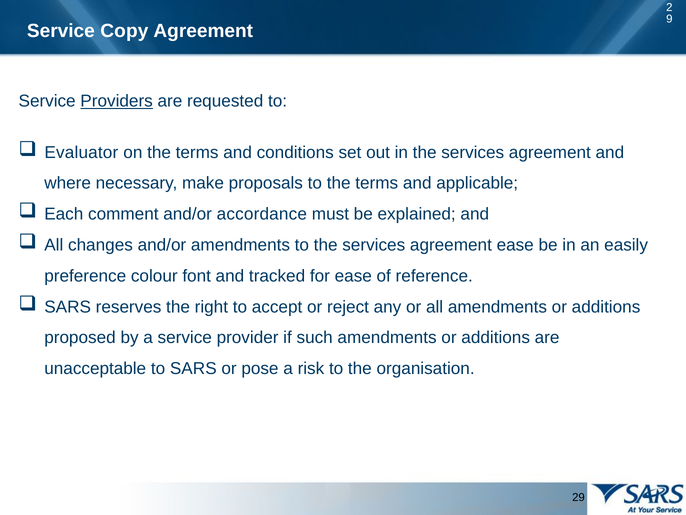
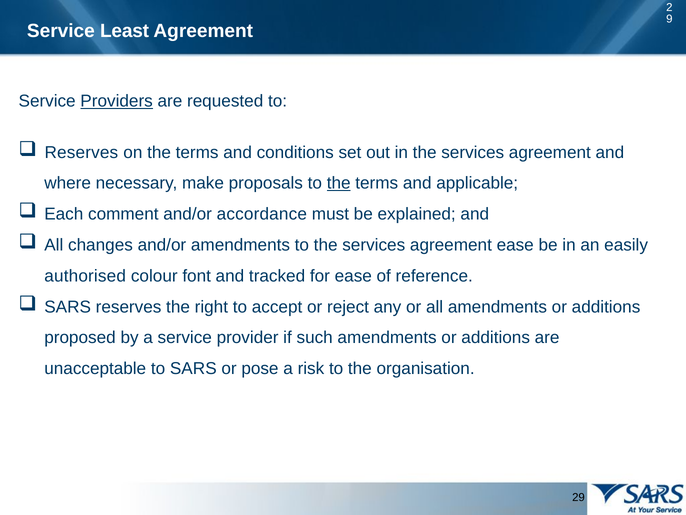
Copy: Copy -> Least (125, 31)
Evaluator: Evaluator -> Reserves (81, 152)
the underline: none -> present (339, 183)
preference: preference -> authorised (85, 276)
